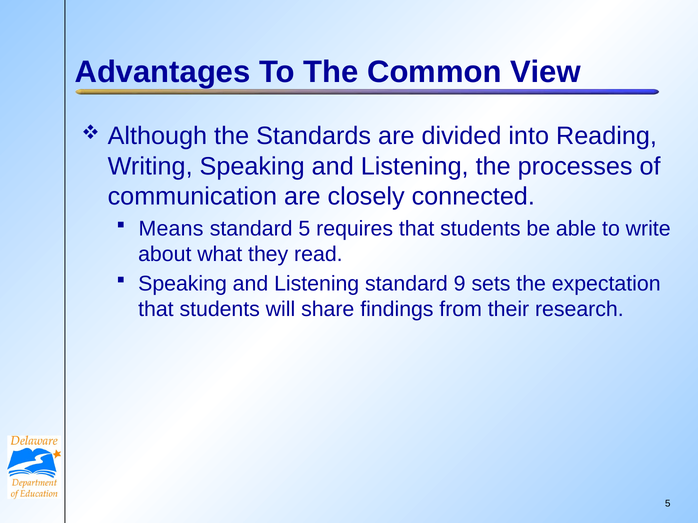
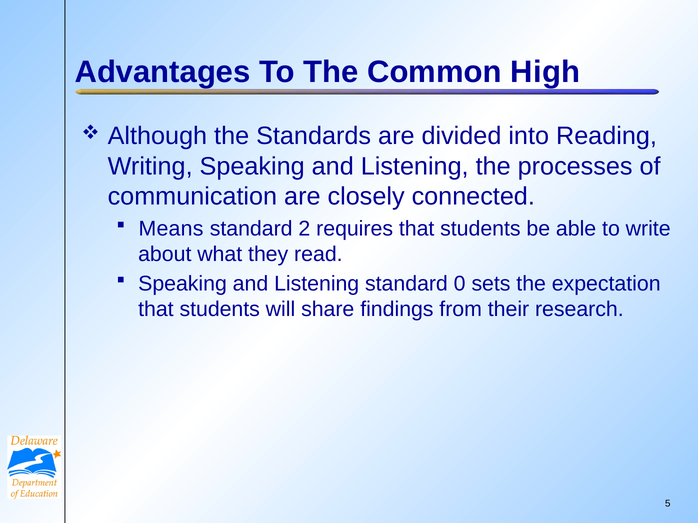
View: View -> High (545, 72)
standard 5: 5 -> 2 (304, 229)
9: 9 -> 0 (460, 284)
